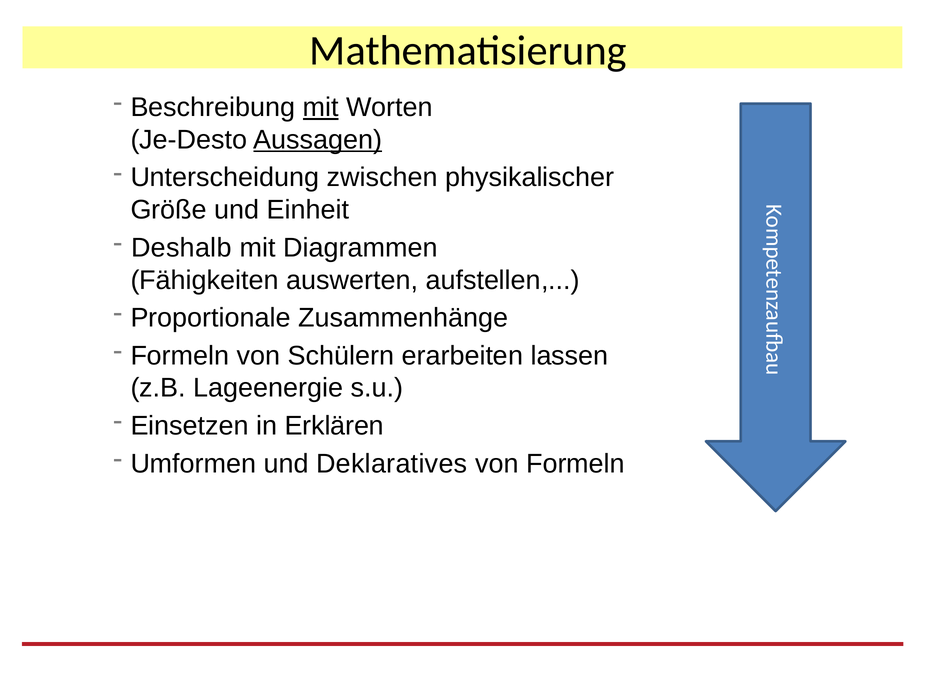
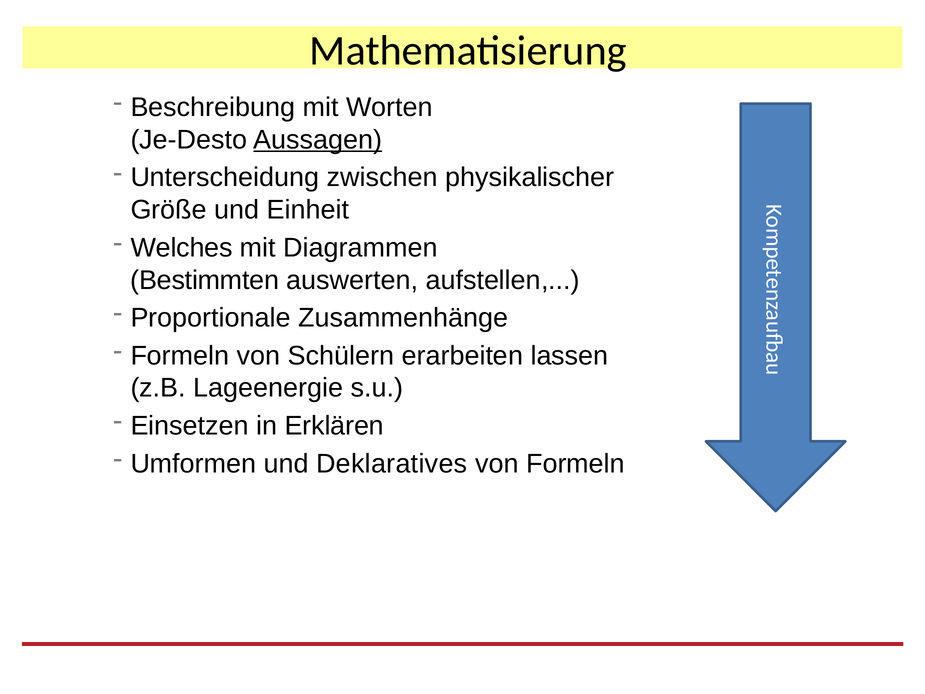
mit underline: present -> none (321, 107)
Deshalb: Deshalb -> Welches (182, 248)
Fähigkeiten: Fähigkeiten -> Bestimmten (205, 280)
